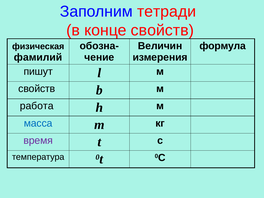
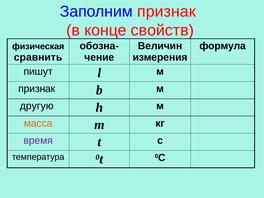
Заполним тетради: тетради -> признак (166, 11)
фамилий: фамилий -> сравнить (38, 57)
свойств: свойств -> признак (37, 89)
работа: работа -> другую (37, 106)
масса colour: blue -> orange (38, 123)
